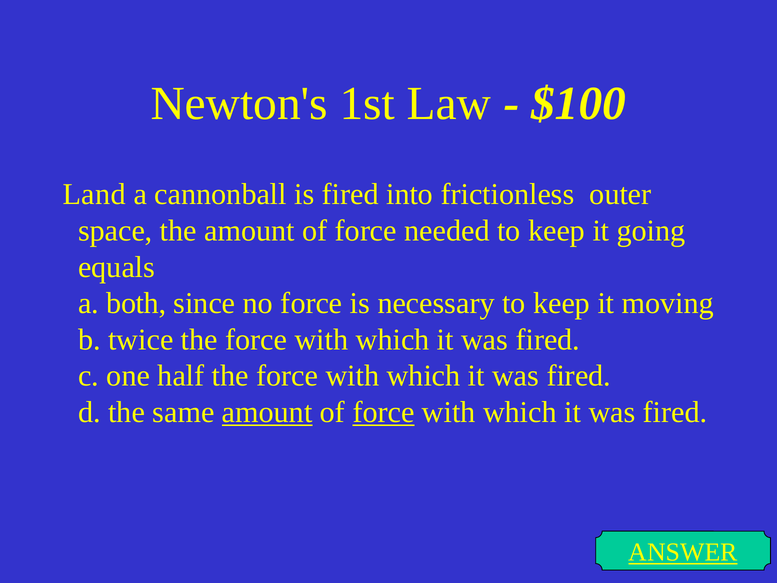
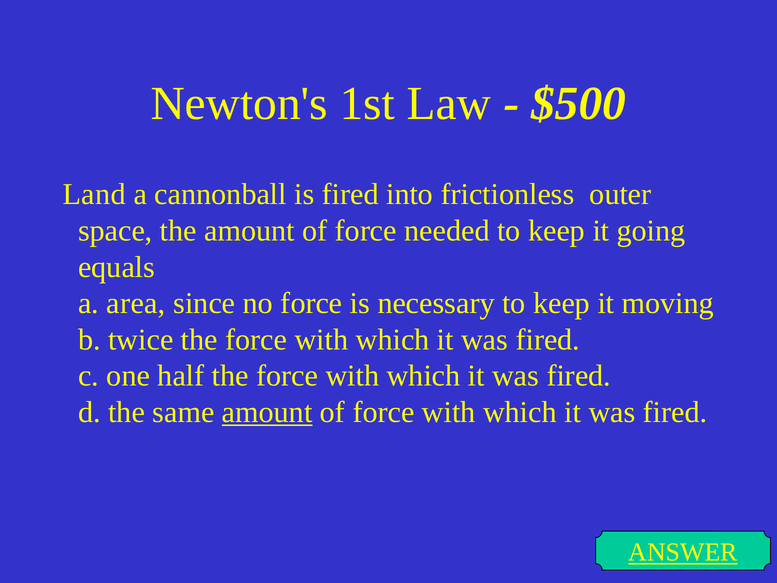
$100: $100 -> $500 (579, 104)
both: both -> area (136, 303)
force underline: present -> none (384, 412)
